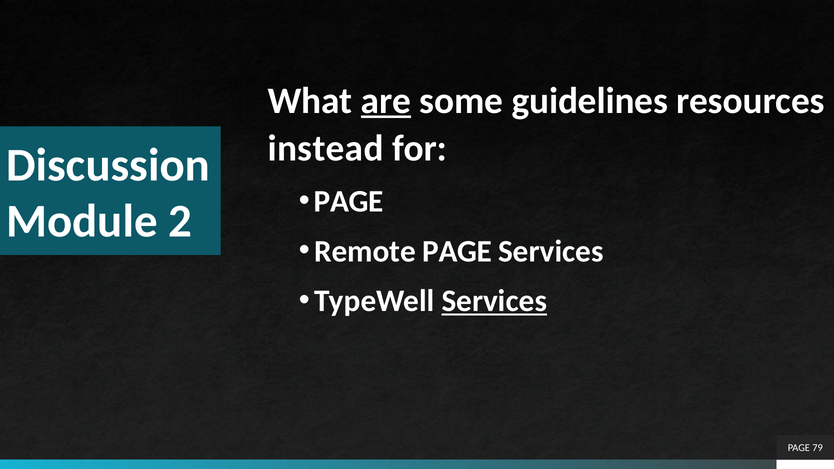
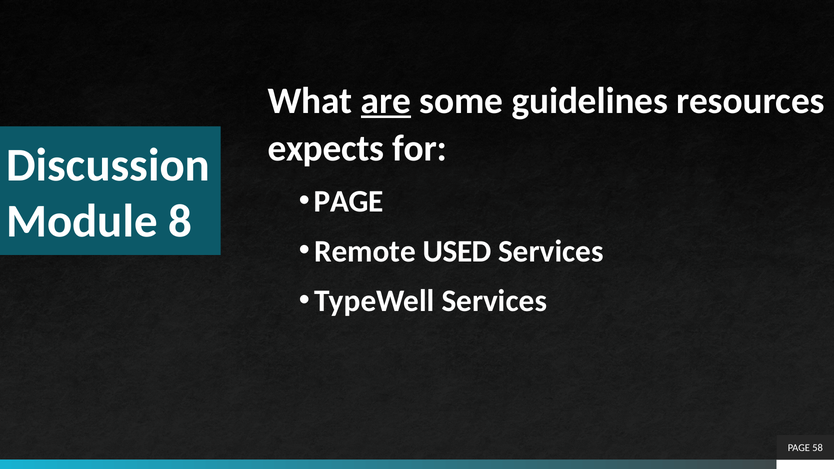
instead: instead -> expects (326, 149)
2: 2 -> 8 (180, 221)
Remote PAGE: PAGE -> USED (457, 251)
Services underline: present -> none (494, 301)
79: 79 -> 58 (818, 448)
